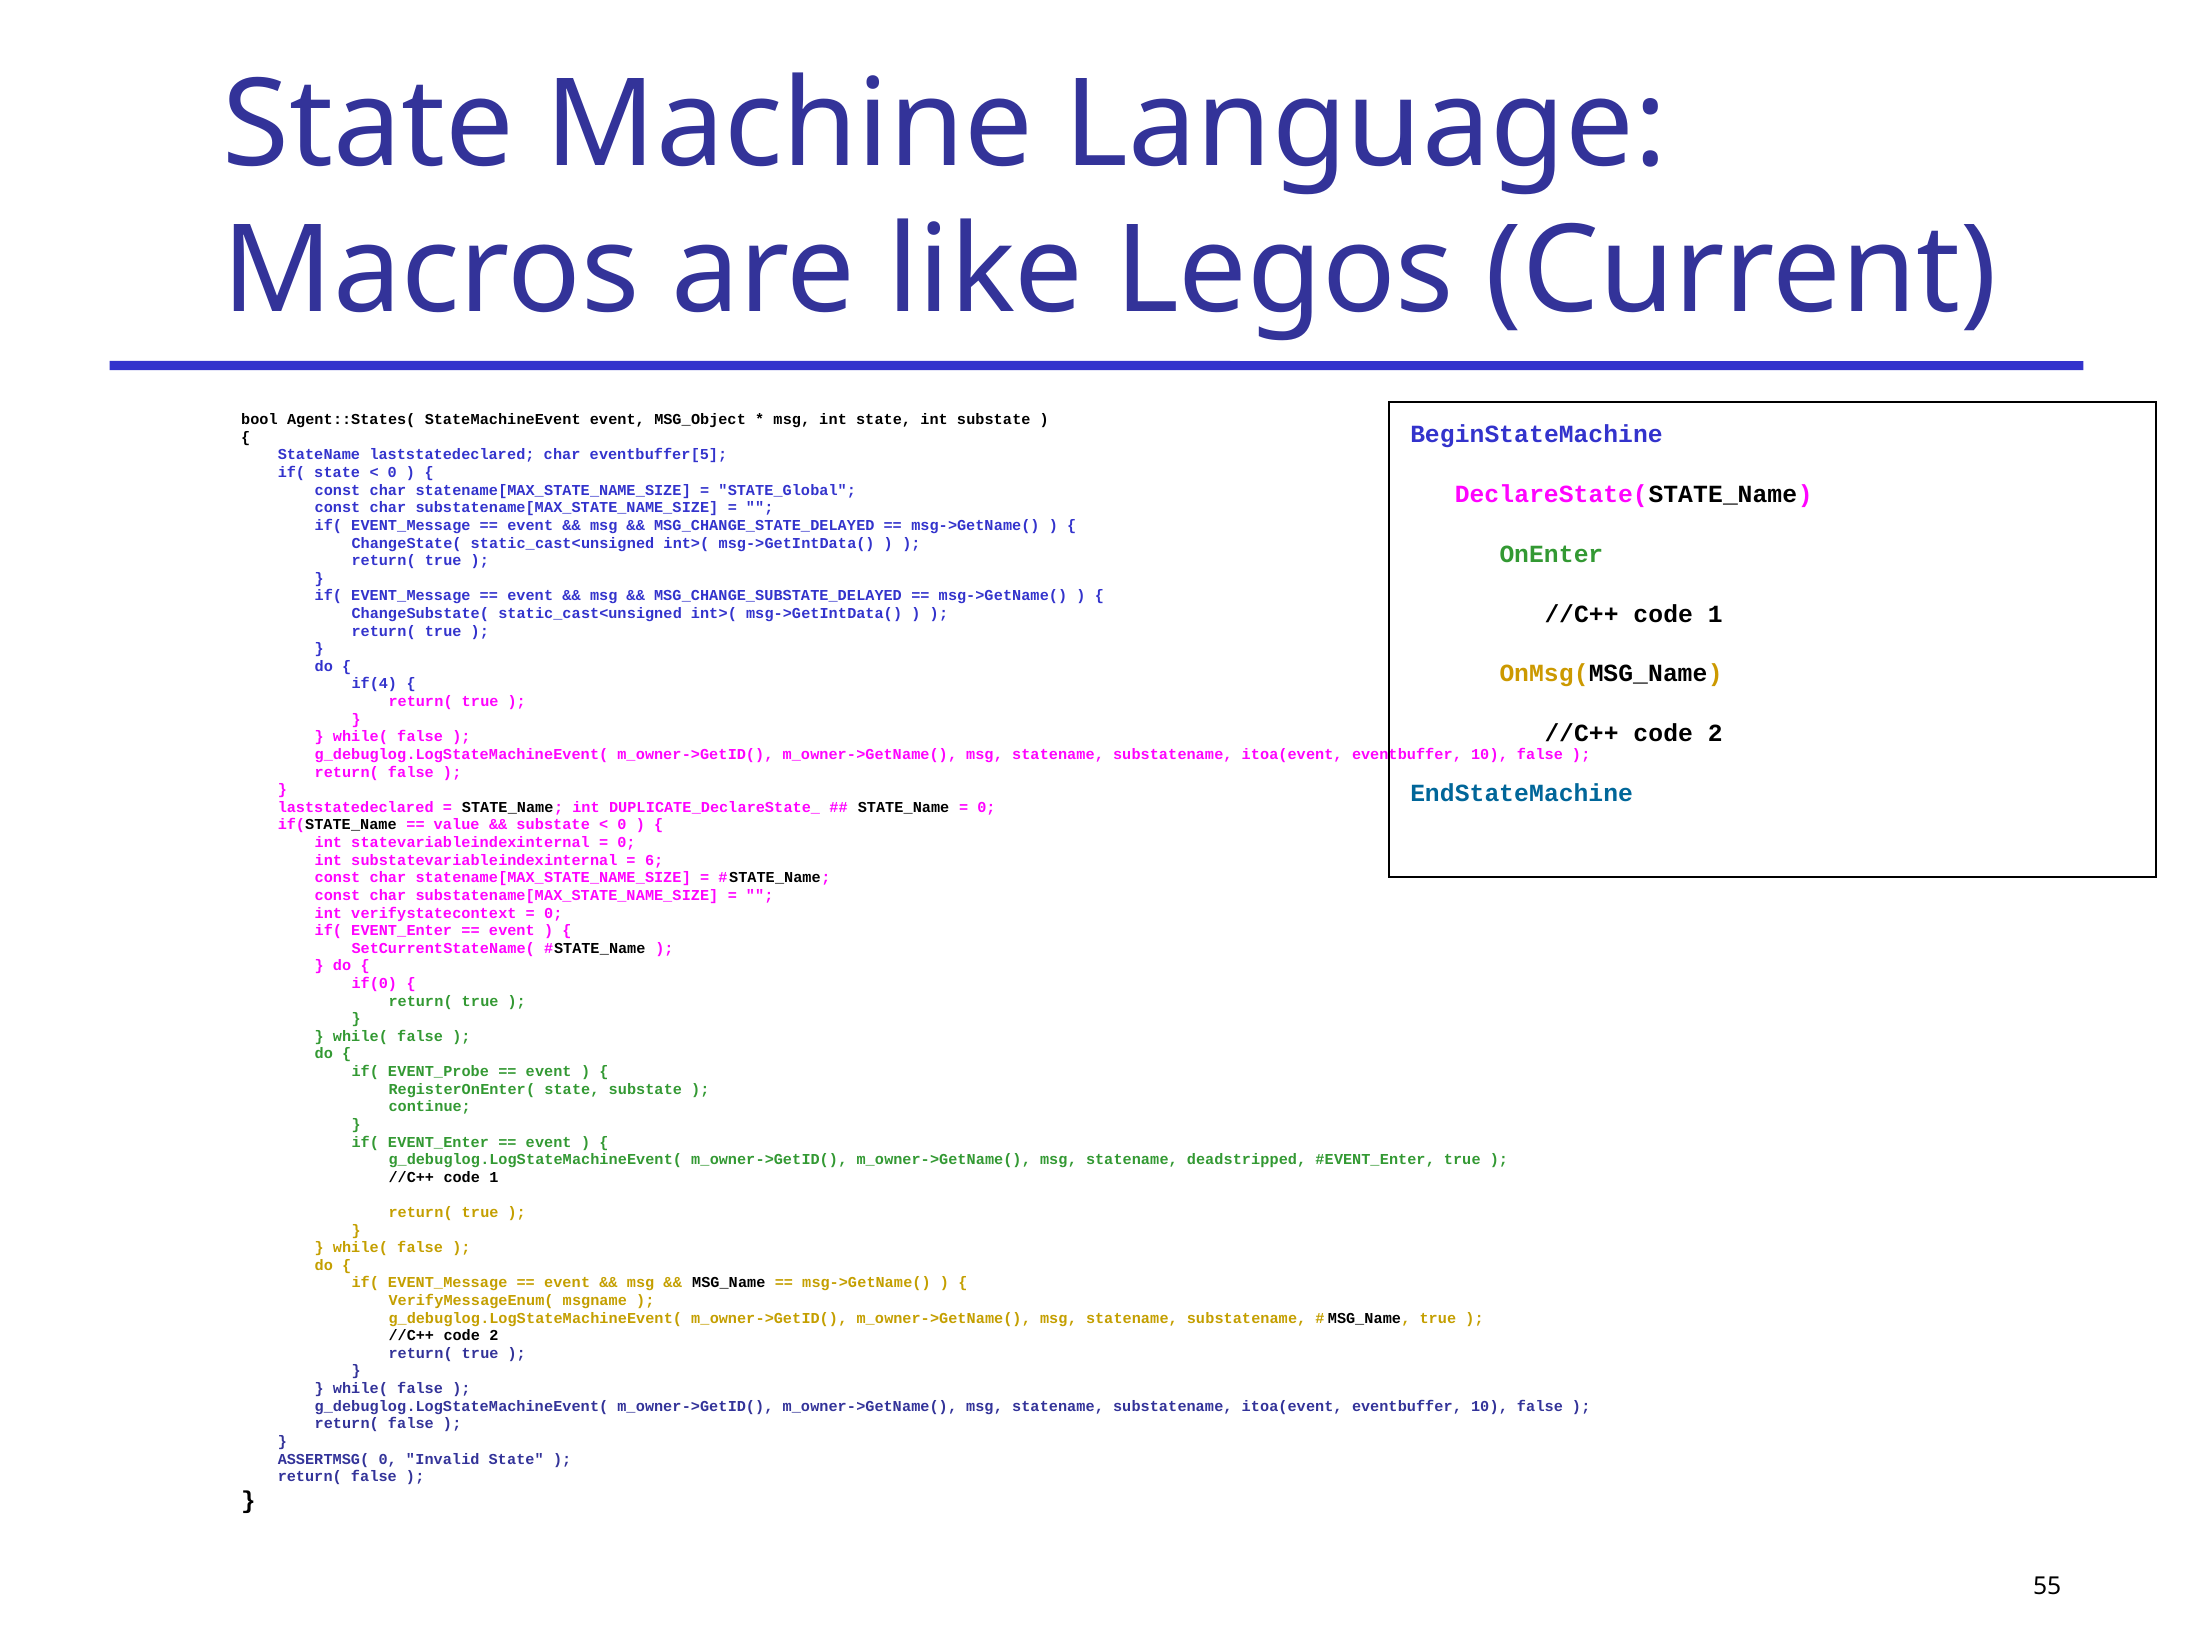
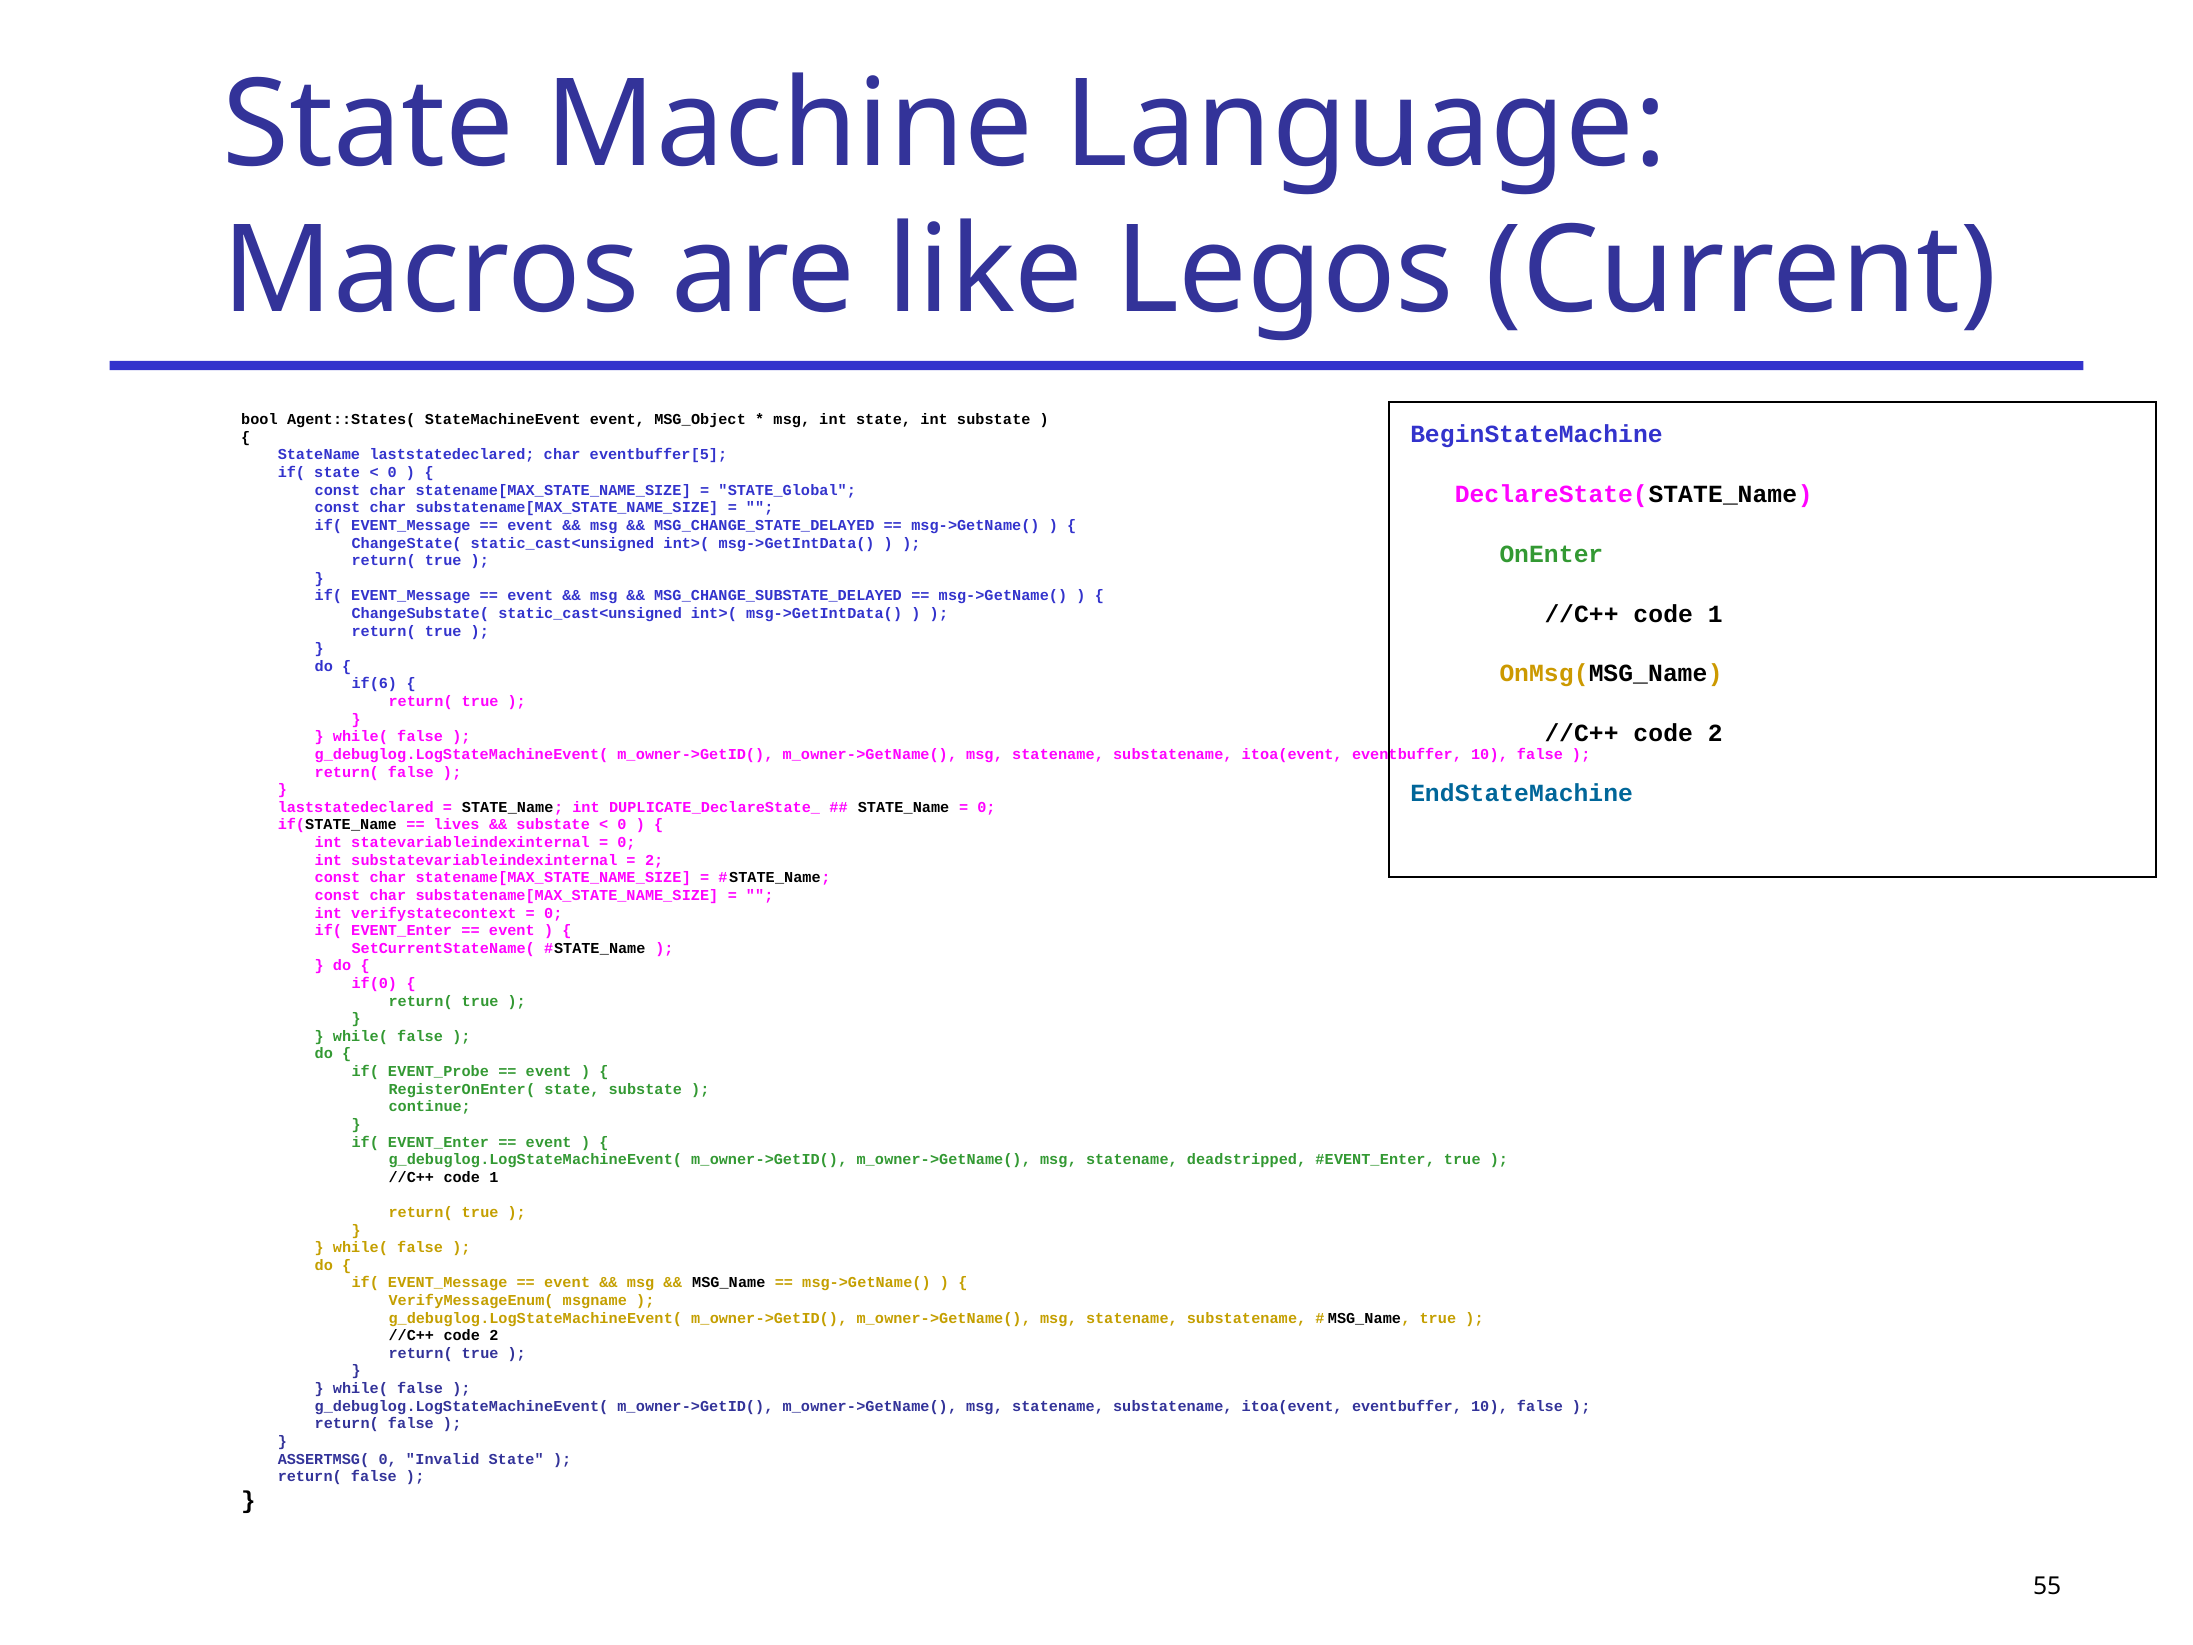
if(4: if(4 -> if(6 (374, 684)
value: value -> lives (457, 825)
6: 6 -> 2 (654, 860)
